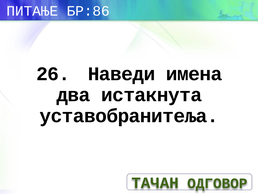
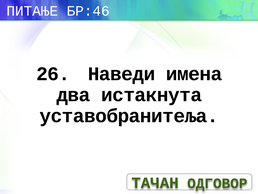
БР:86: БР:86 -> БР:46 (88, 11)
